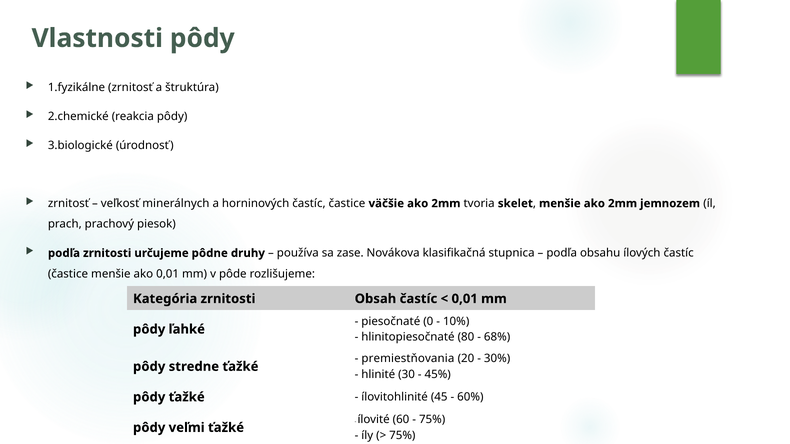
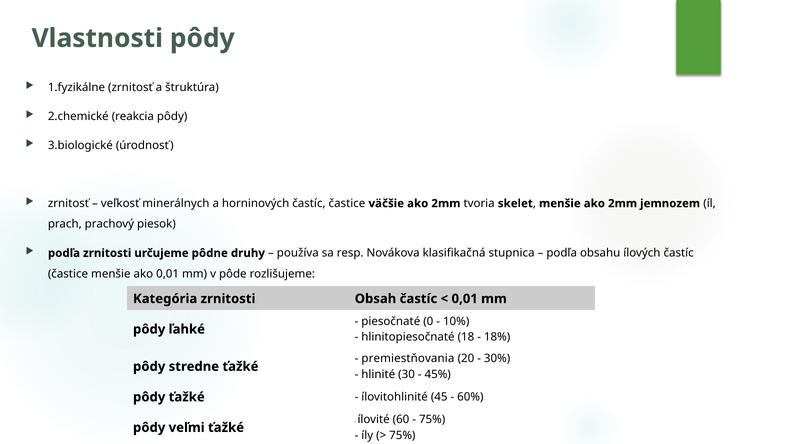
zase: zase -> resp (350, 253)
80: 80 -> 18 (466, 337)
68%: 68% -> 18% (497, 337)
